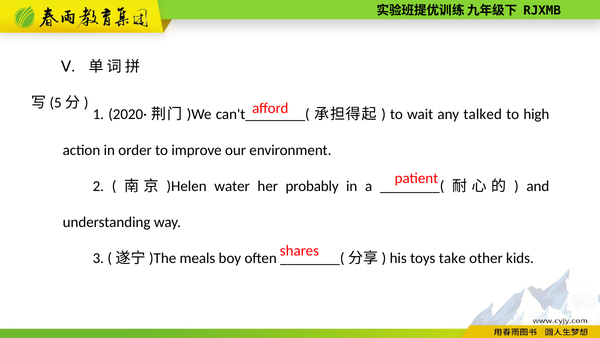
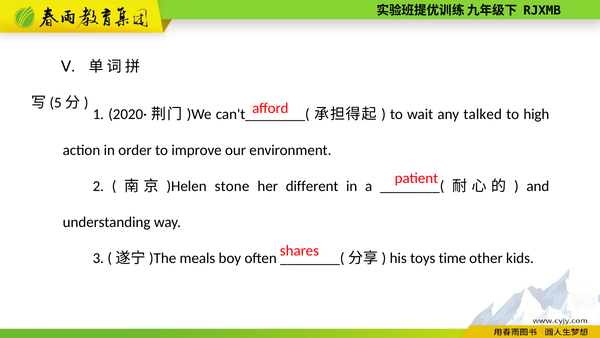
water: water -> stone (232, 186)
probably: probably -> different (312, 186)
take: take -> time (452, 258)
